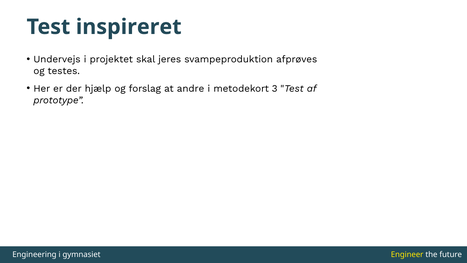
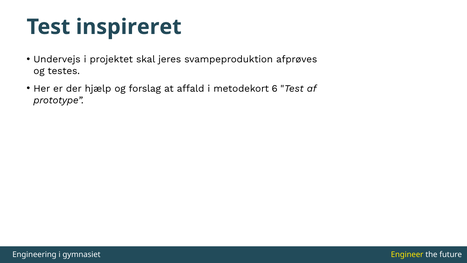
andre: andre -> affald (191, 88)
3: 3 -> 6 (275, 88)
